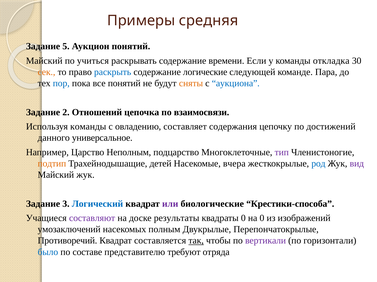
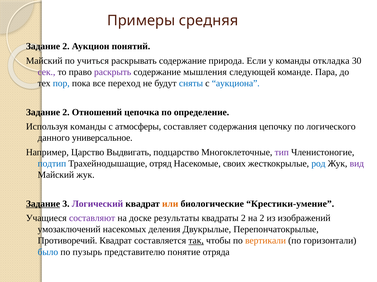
5: 5 -> 2 (66, 46)
времени: времени -> природа (226, 61)
сек colour: orange -> purple (46, 72)
раскрыть colour: blue -> purple (113, 72)
логические: логические -> мышления (205, 72)
все понятий: понятий -> переход (124, 84)
сняты colour: orange -> blue (191, 84)
взаимосвязи: взаимосвязи -> определение (202, 112)
овладению: овладению -> атмосферы (138, 127)
достижений: достижений -> логического (331, 127)
Неполным: Неполным -> Выдвигать (129, 153)
подтип colour: orange -> blue (52, 164)
детей: детей -> отряд (161, 164)
вчера: вчера -> своих (234, 164)
Задание underline: none -> present (43, 204)
Логический colour: blue -> purple (97, 204)
или colour: purple -> orange (170, 204)
Крестики-способа: Крестики-способа -> Крестики-умение (290, 204)
квадраты 0: 0 -> 2 (243, 219)
на 0: 0 -> 2 (262, 219)
полным: полным -> деления (164, 230)
вертикали colour: purple -> orange (266, 241)
составе: составе -> пузырь (87, 253)
требуют: требуют -> понятие (184, 253)
